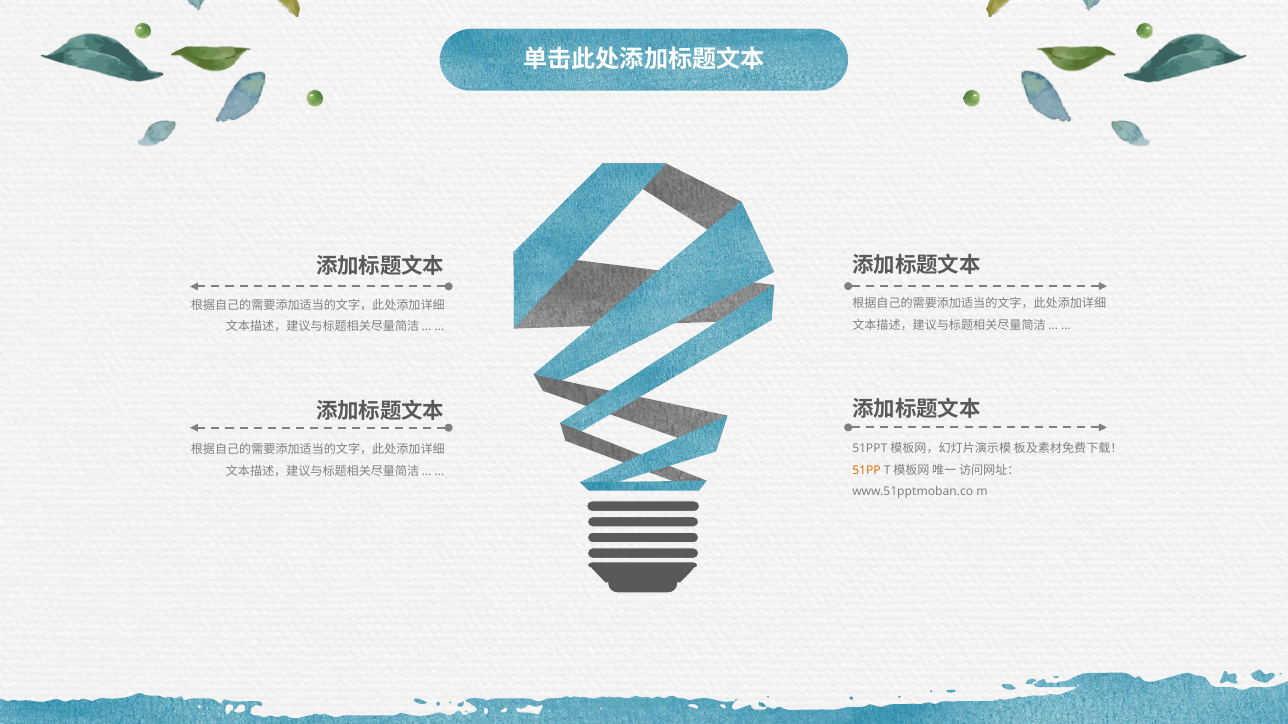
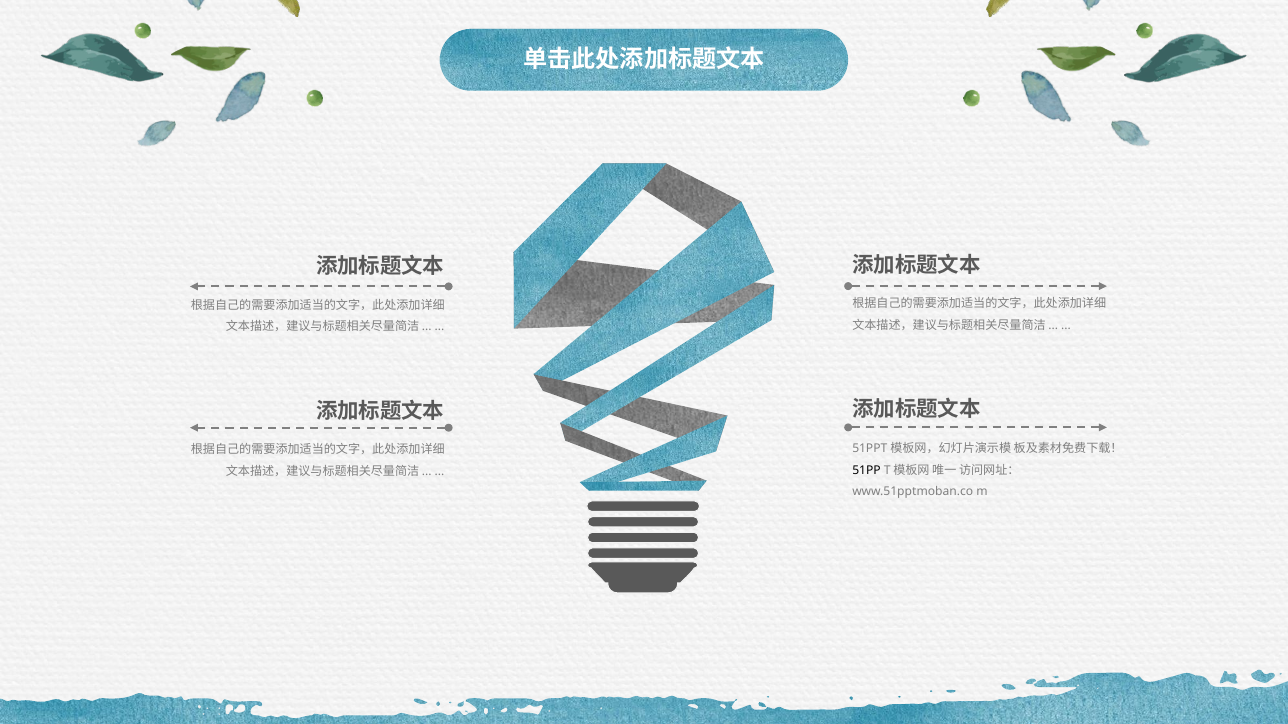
51PP colour: orange -> black (866, 470)
